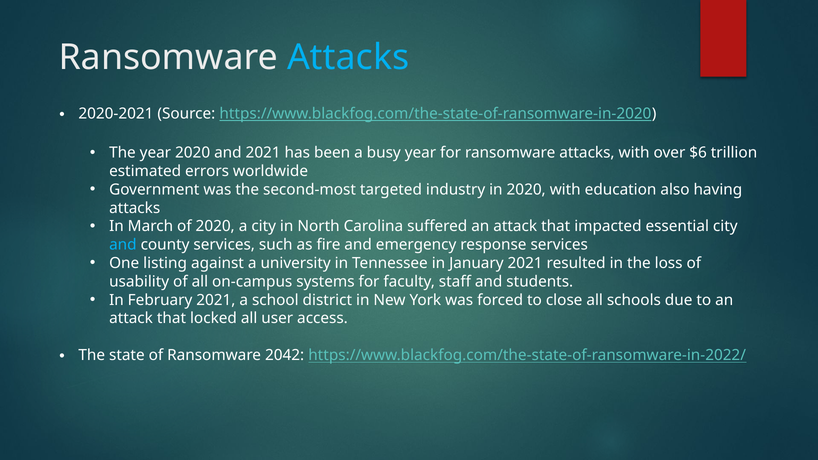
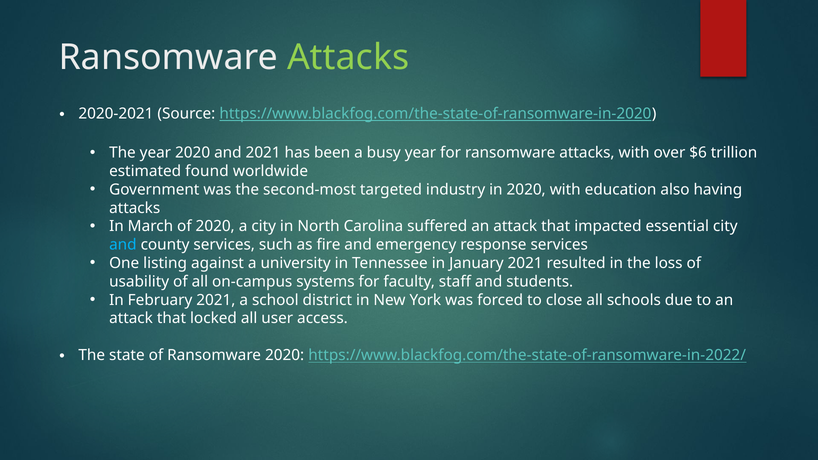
Attacks colour: light blue -> light green (348, 57)
errors: errors -> found (207, 171)
Ransomware 2042: 2042 -> 2020 (285, 355)
